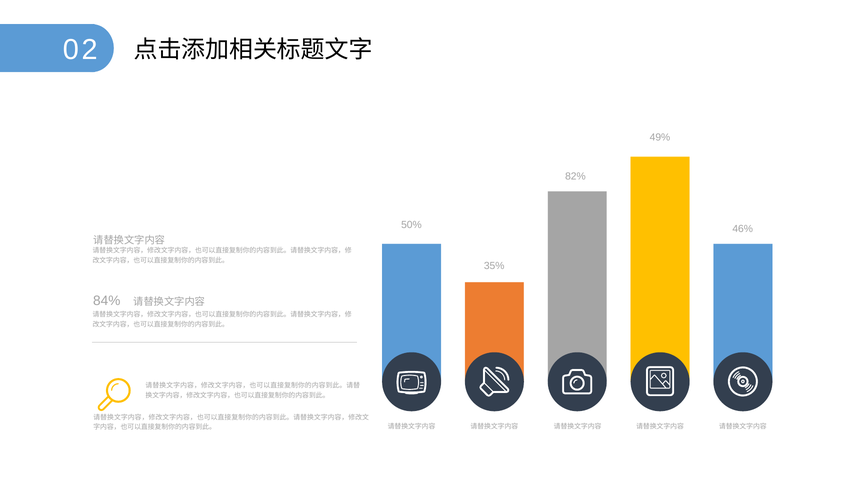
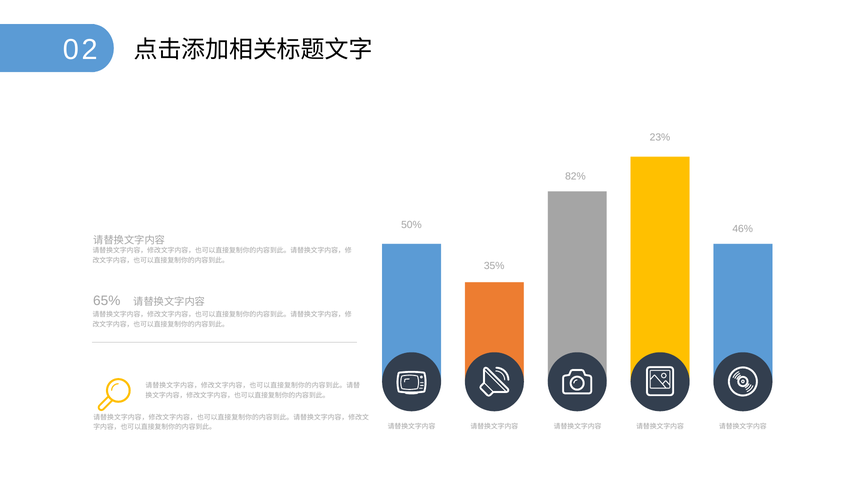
49%: 49% -> 23% (660, 137)
84%: 84% -> 65% (107, 301)
